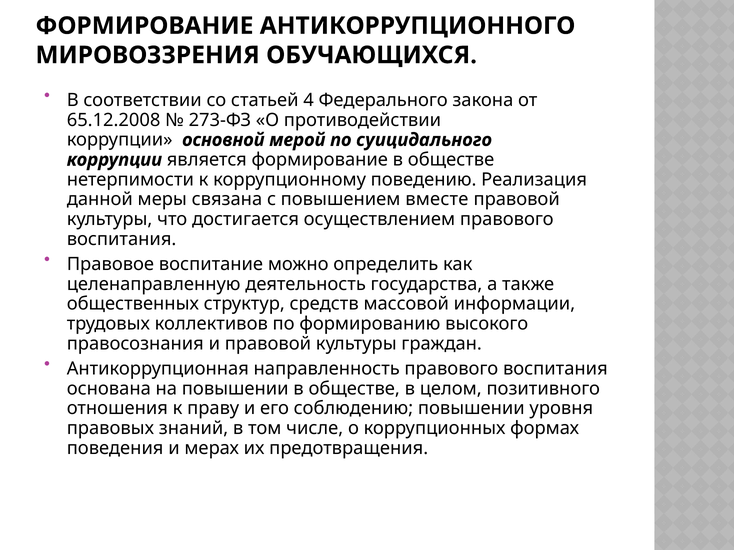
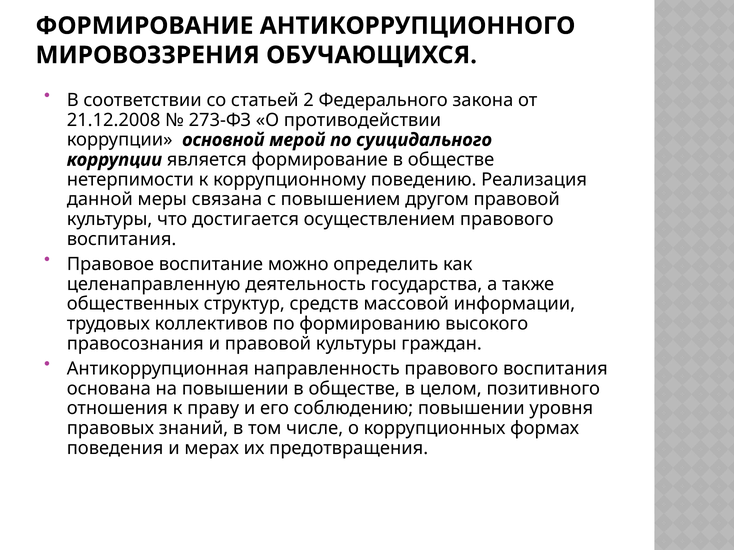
4: 4 -> 2 (309, 100)
65.12.2008: 65.12.2008 -> 21.12.2008 (114, 120)
вместе: вместе -> другом (437, 200)
